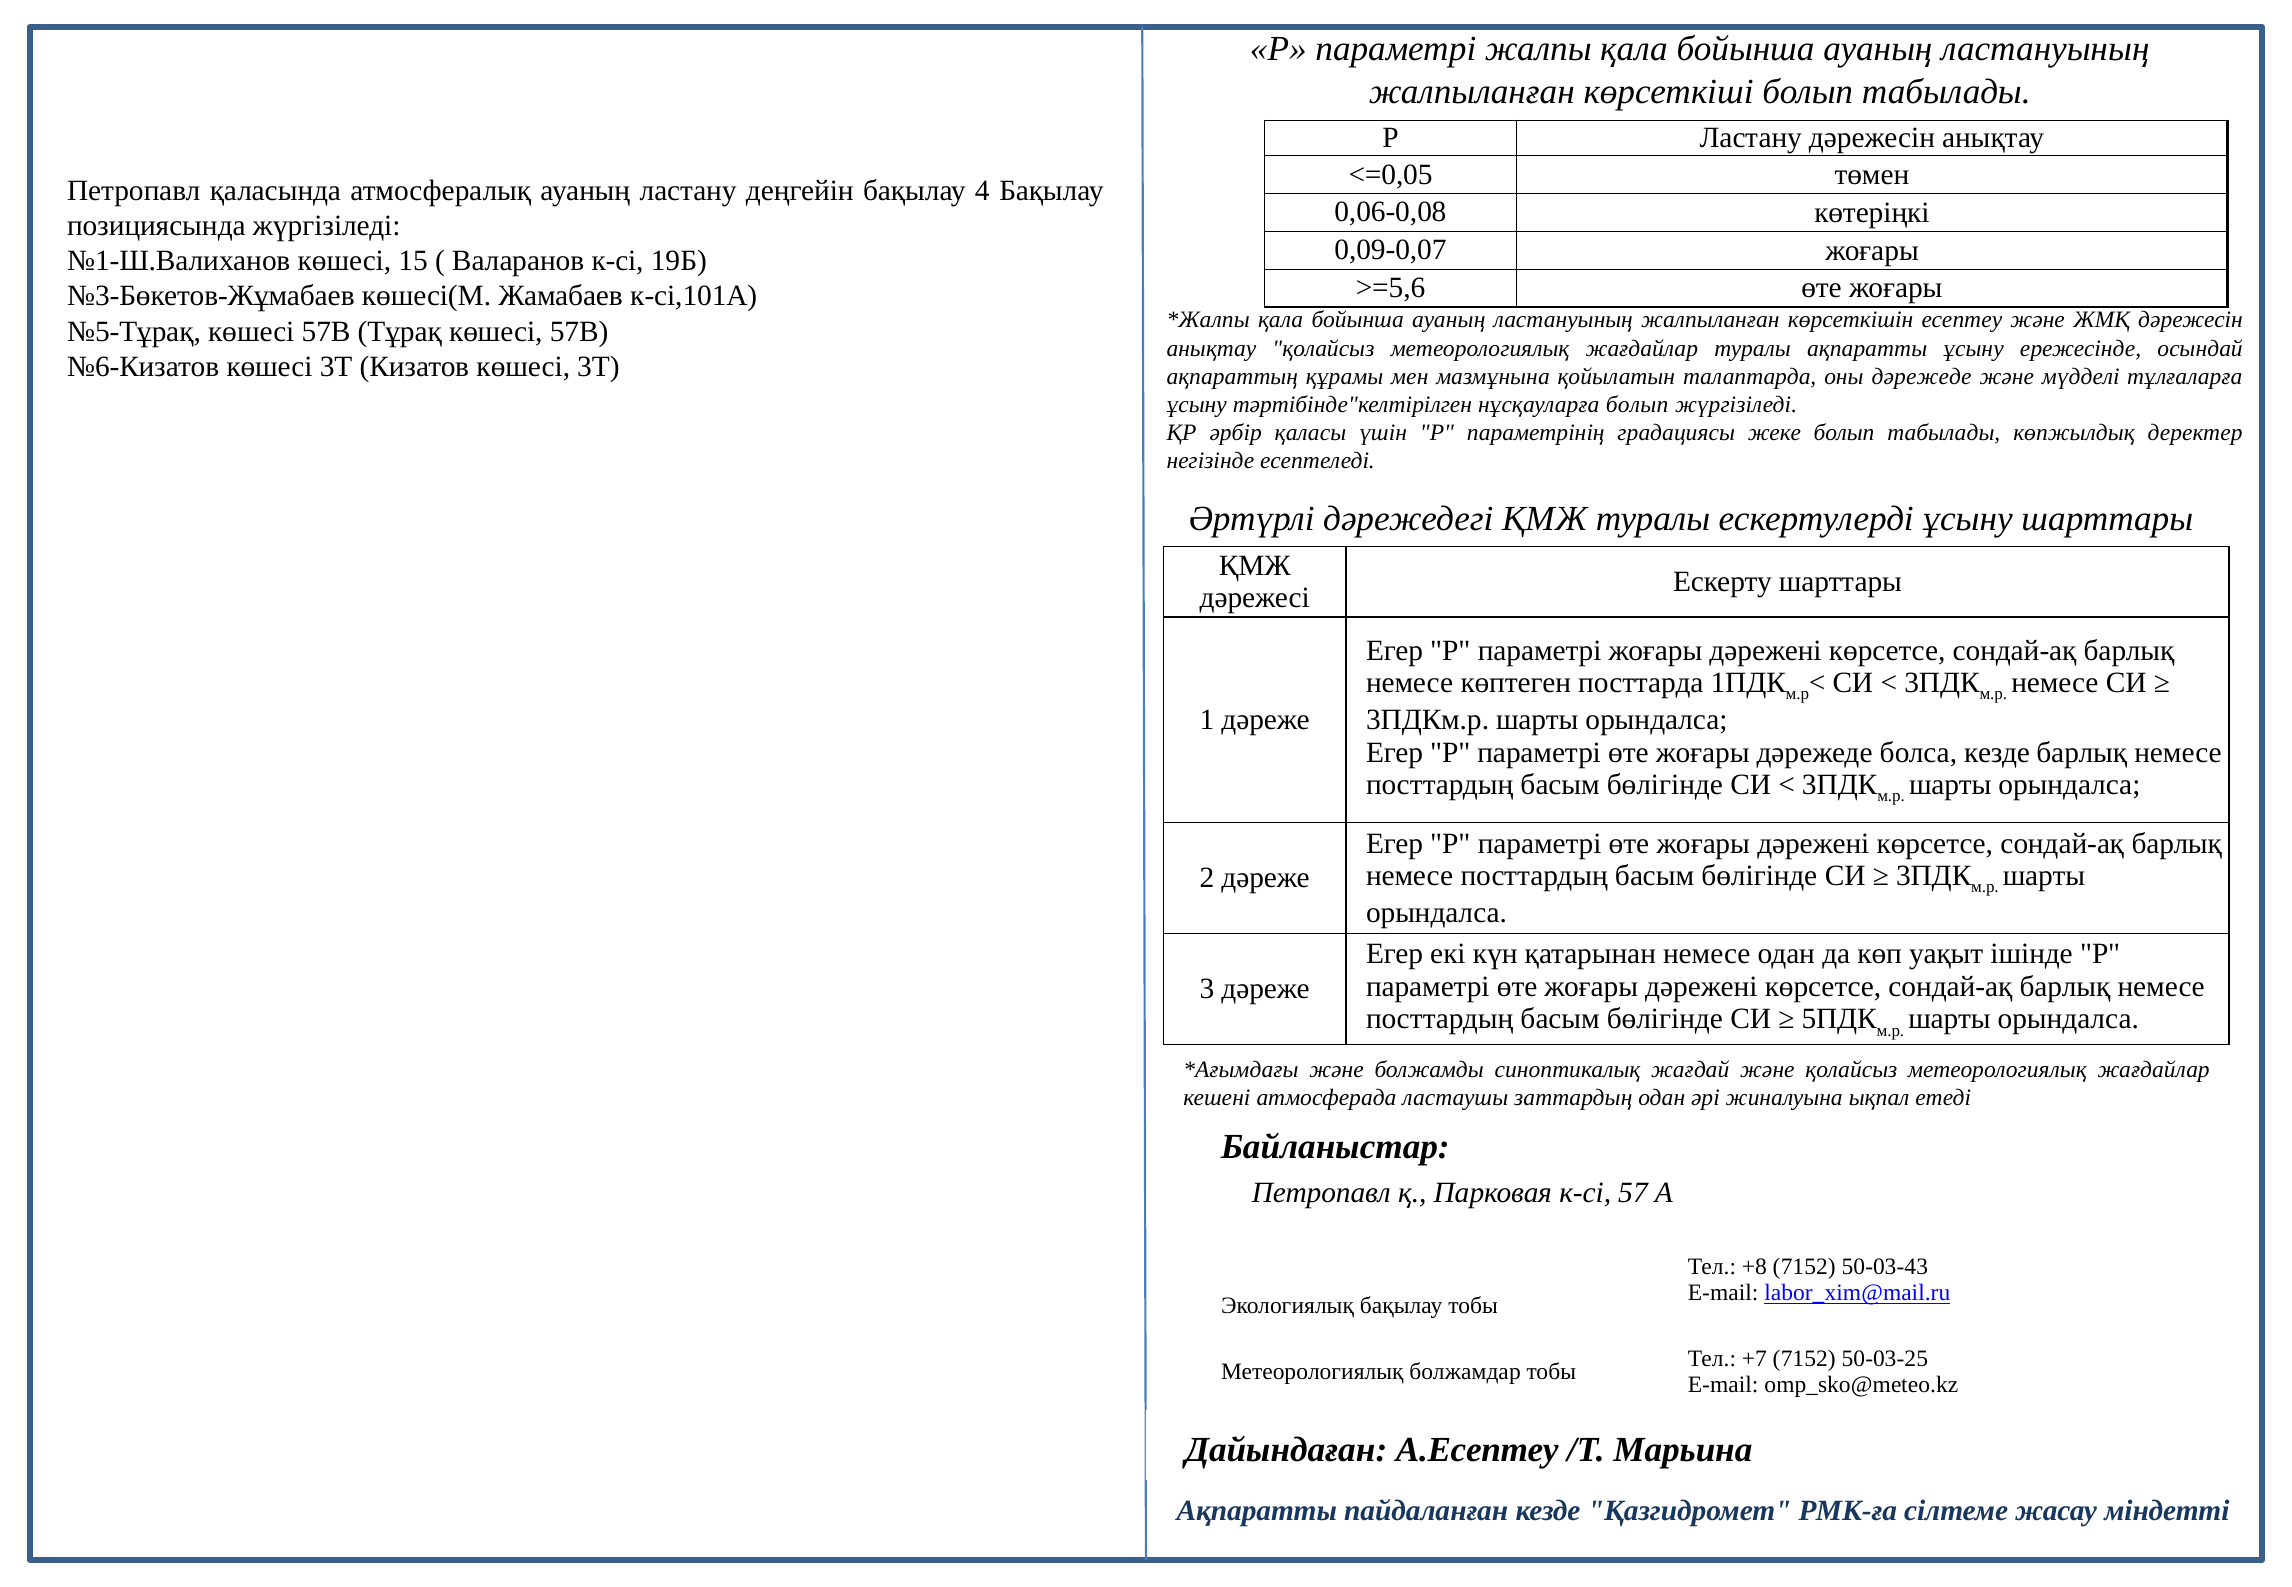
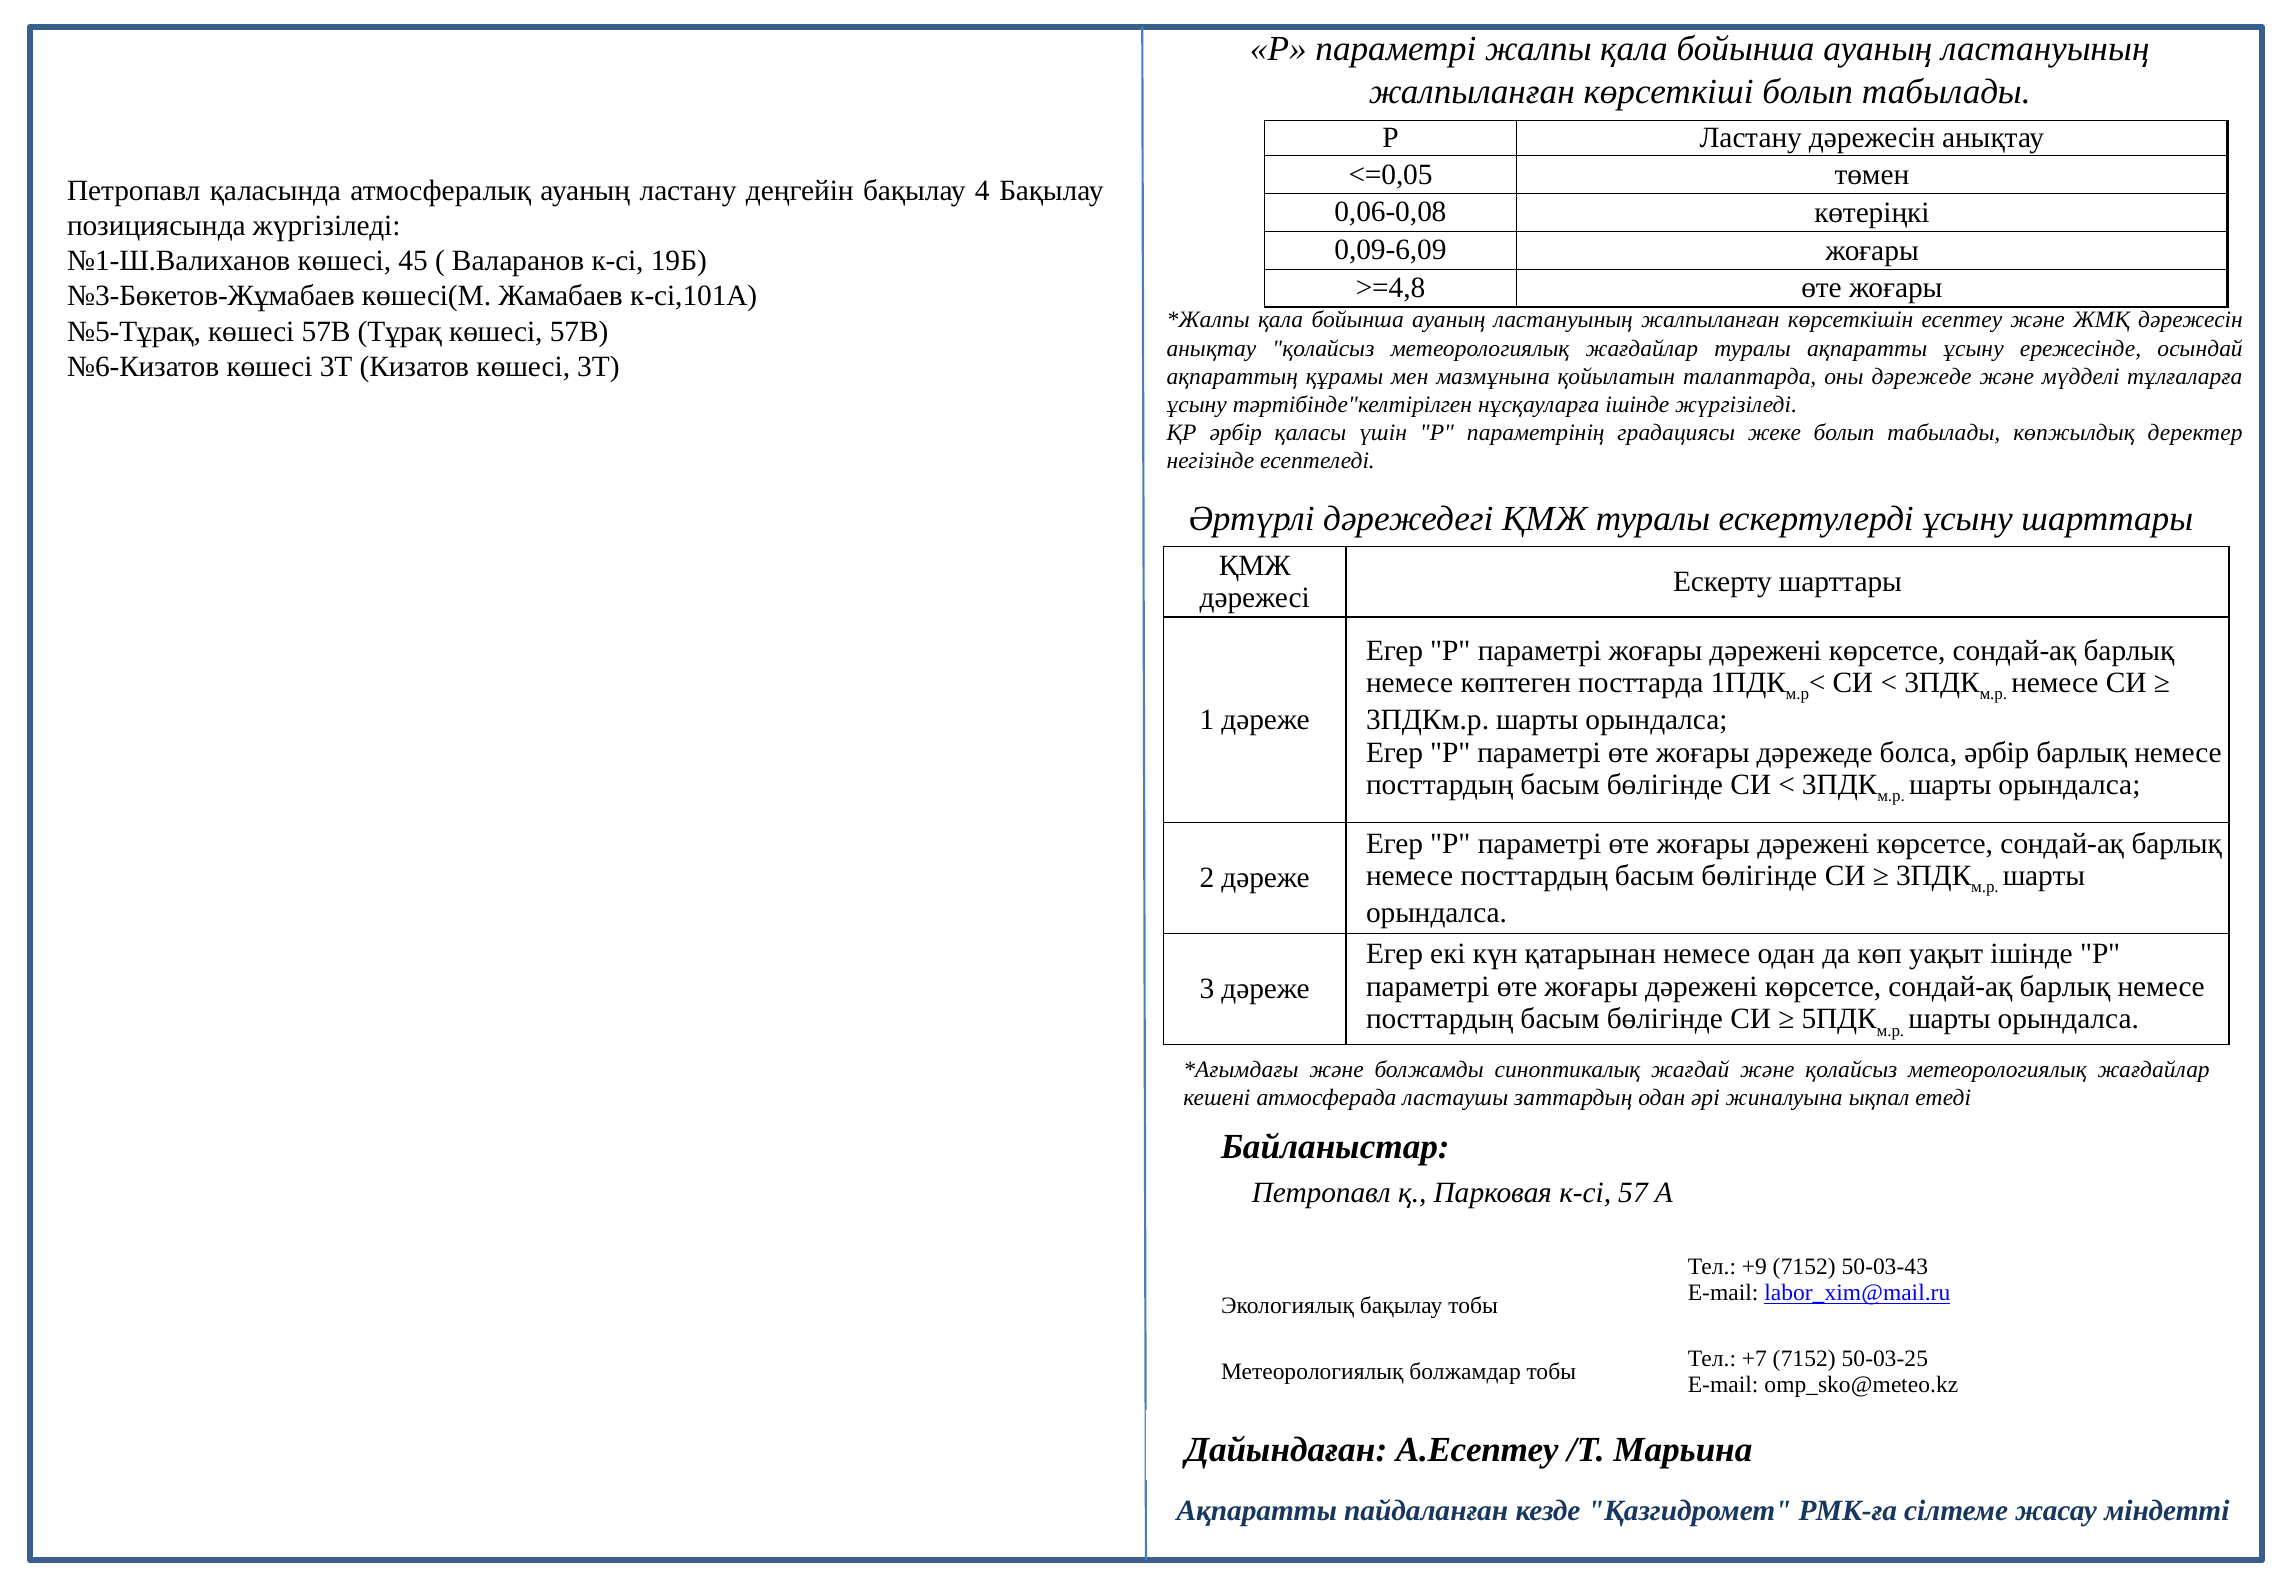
0,09-0,07: 0,09-0,07 -> 0,09-6,09 (1390, 250)
15: 15 -> 45 (413, 261)
>=5,6: >=5,6 -> >=4,8 (1390, 288)
нұсқауларға болып: болып -> ішінде (1637, 405)
болса кезде: кезде -> әрбір (1997, 752)
+8: +8 -> +9 (1754, 1267)
